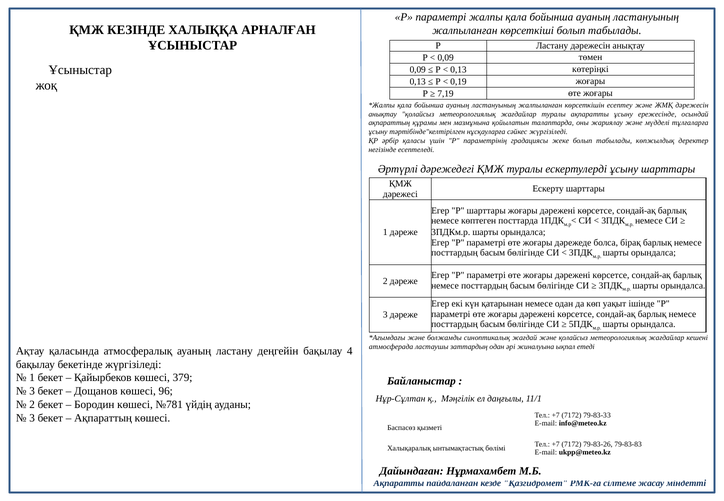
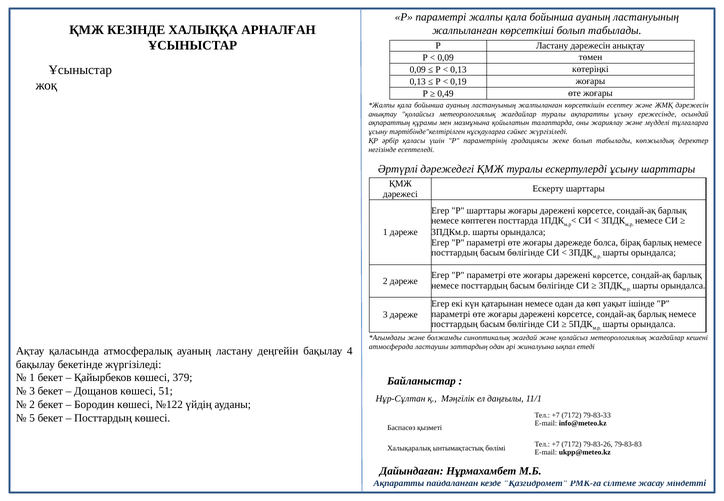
7,19: 7,19 -> 0,49 (446, 93)
96: 96 -> 51 (166, 391)
№781: №781 -> №122 (169, 405)
3: 3 -> 5 (32, 418)
Ақпараттың: Ақпараттың -> Посттардың (103, 418)
